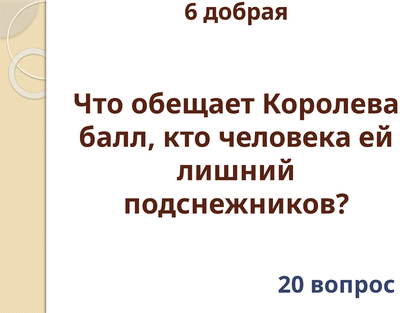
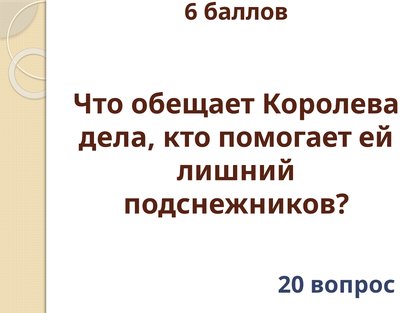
добрая: добрая -> баллов (246, 12)
балл: балл -> дела (117, 138)
человека: человека -> помогает (285, 138)
